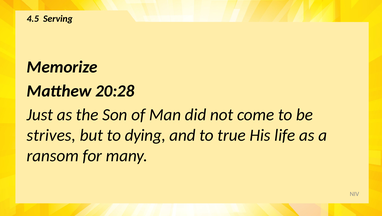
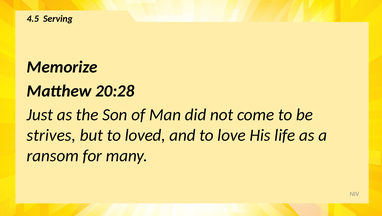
dying: dying -> loved (145, 135)
true: true -> love (232, 135)
